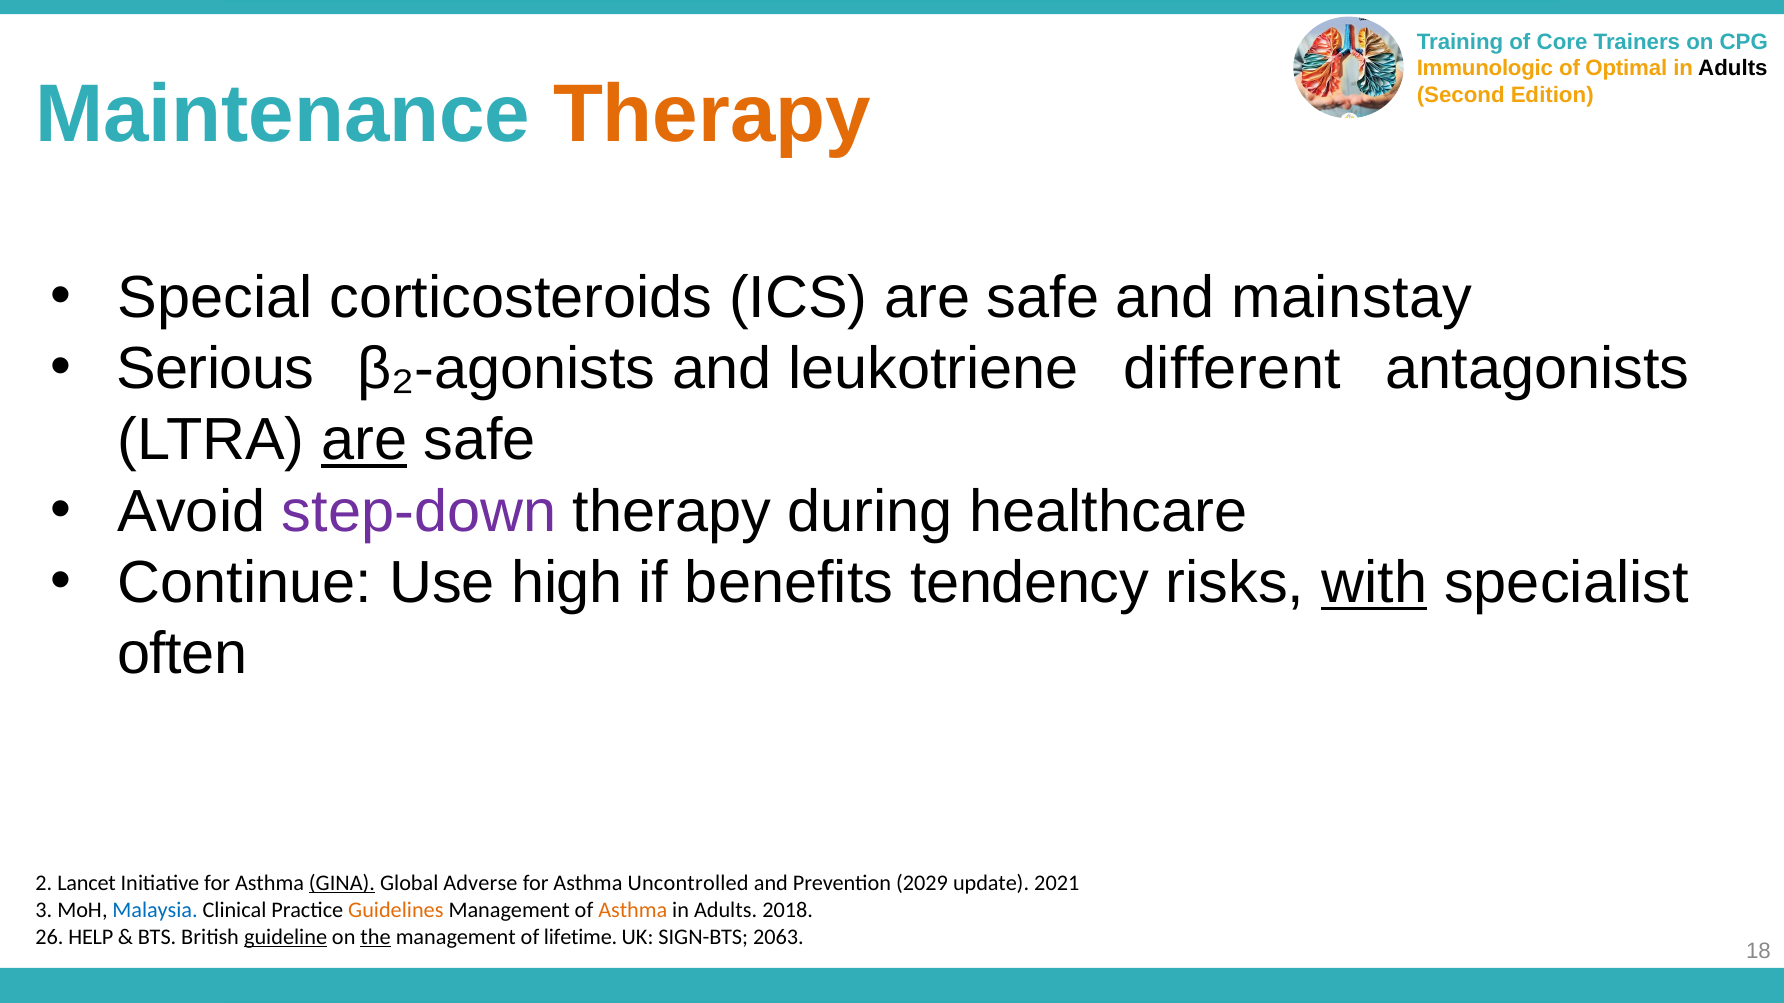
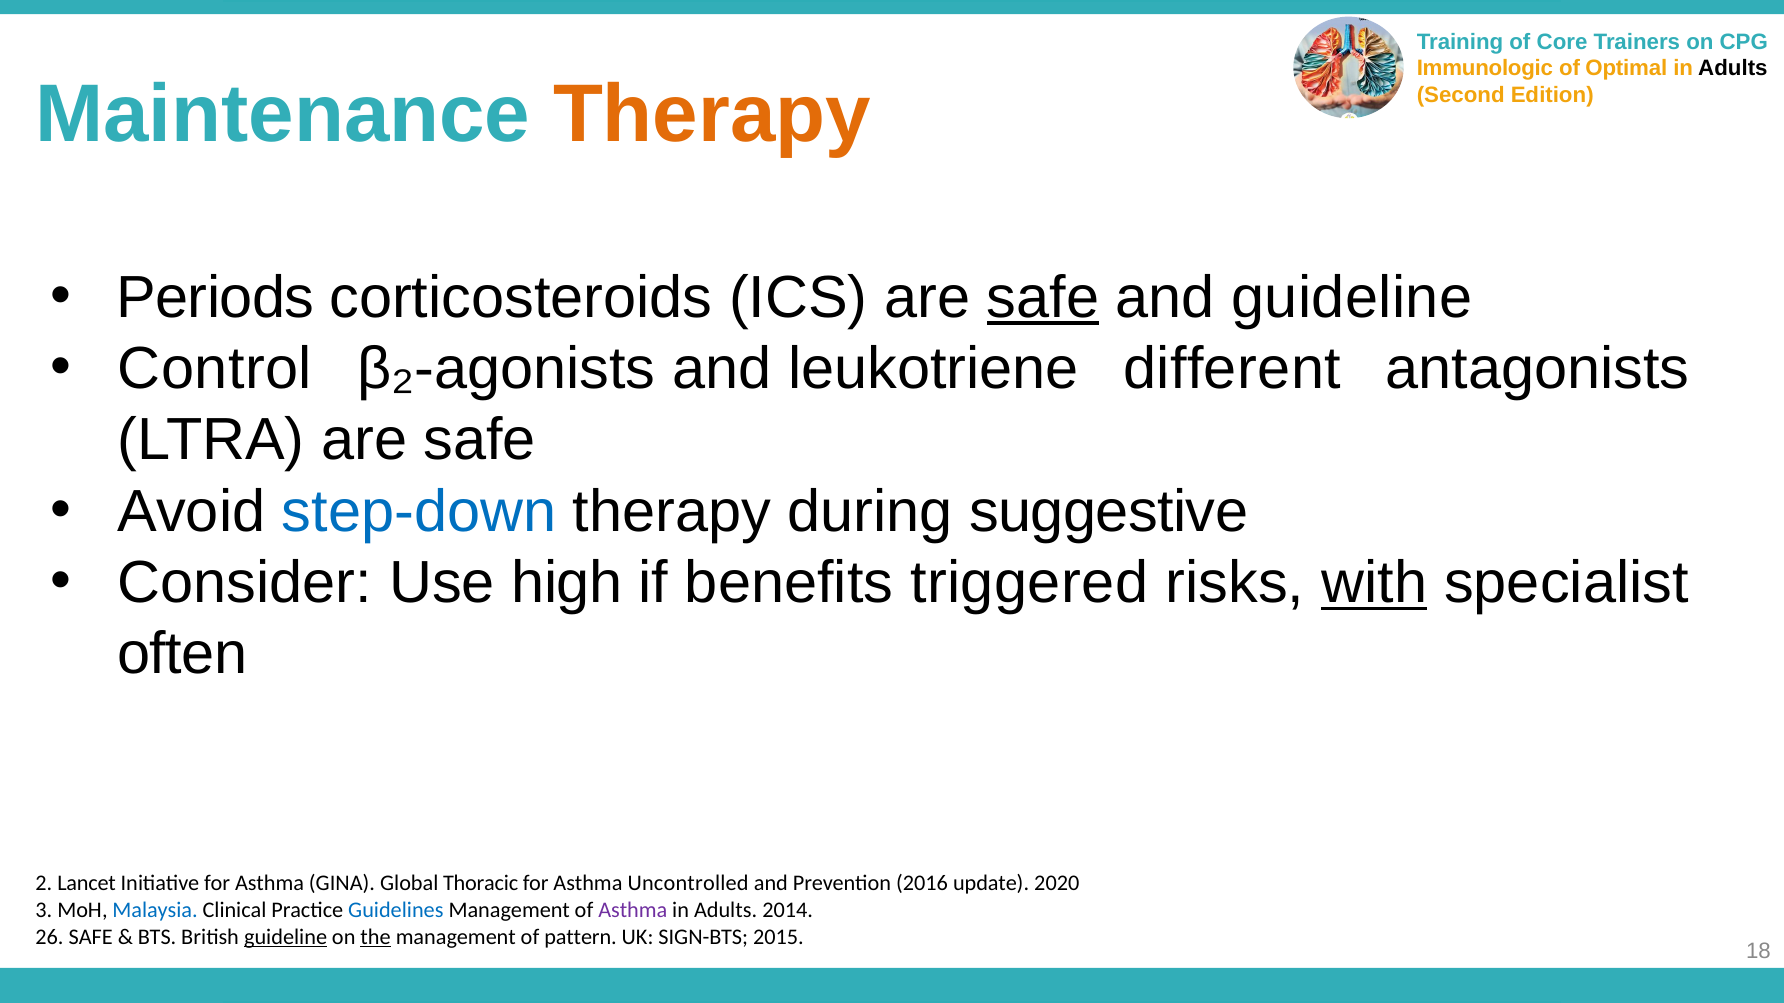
Special: Special -> Periods (215, 298)
safe underline: none -> present (1043, 298)
and mainstay: mainstay -> guideline (1352, 298)
Serious: Serious -> Control (215, 369)
are underline: present -> none (364, 440)
step-down colour: purple -> blue (419, 512)
healthcare: healthcare -> suggestive (1109, 512)
Continue: Continue -> Consider (245, 583)
tendency: tendency -> triggered (1029, 583)
GINA underline: present -> none (342, 884)
Adverse: Adverse -> Thoracic (481, 884)
2029: 2029 -> 2016 (922, 884)
2021: 2021 -> 2020 (1057, 884)
Guidelines colour: orange -> blue (396, 910)
Asthma colour: orange -> purple (633, 910)
2018: 2018 -> 2014 (788, 910)
26 HELP: HELP -> SAFE (91, 937)
lifetime: lifetime -> pattern (581, 937)
2063: 2063 -> 2015 (778, 937)
